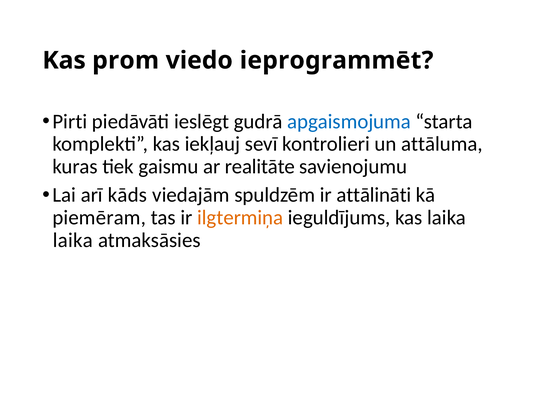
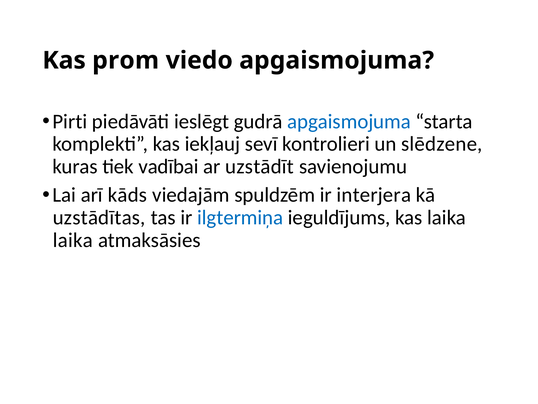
viedo ieprogrammēt: ieprogrammēt -> apgaismojuma (337, 60)
attāluma: attāluma -> slēdzene (442, 144)
gaismu: gaismu -> vadībai (169, 166)
realitāte: realitāte -> uzstādīt (260, 166)
attālināti: attālināti -> interjera (374, 195)
piemēram: piemēram -> uzstādītas (99, 217)
ilgtermiņa colour: orange -> blue (240, 217)
